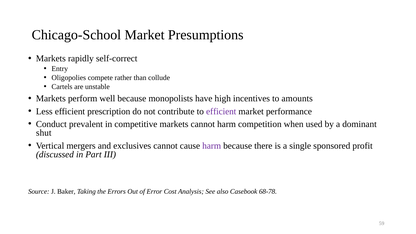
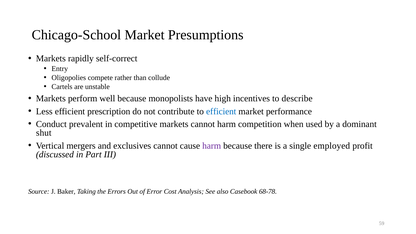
amounts: amounts -> describe (297, 99)
efficient colour: purple -> blue (221, 111)
sponsored: sponsored -> employed (332, 146)
